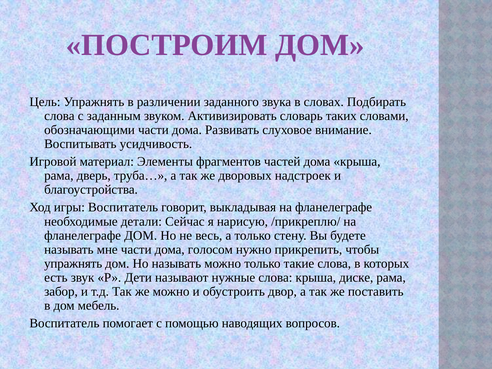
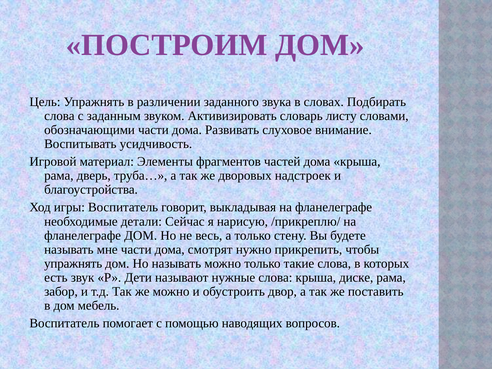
таких: таких -> листу (341, 116)
голосом: голосом -> смотрят (210, 249)
